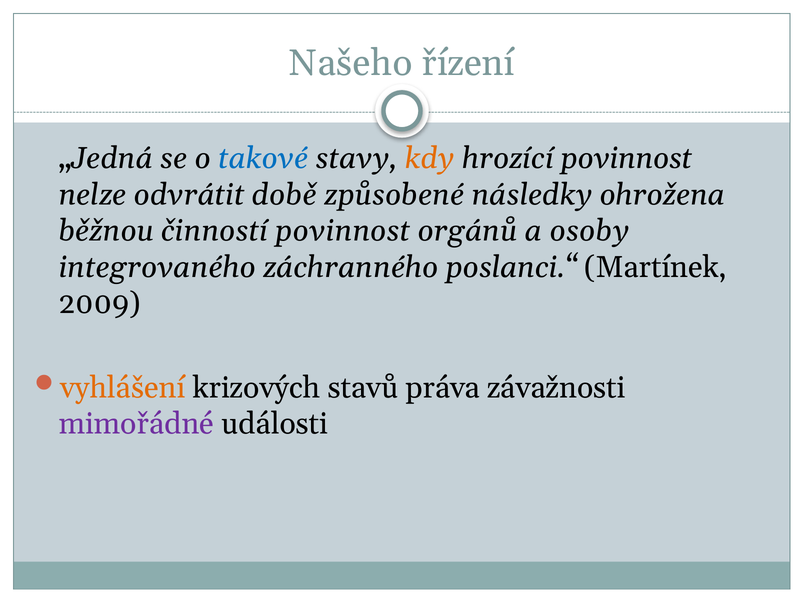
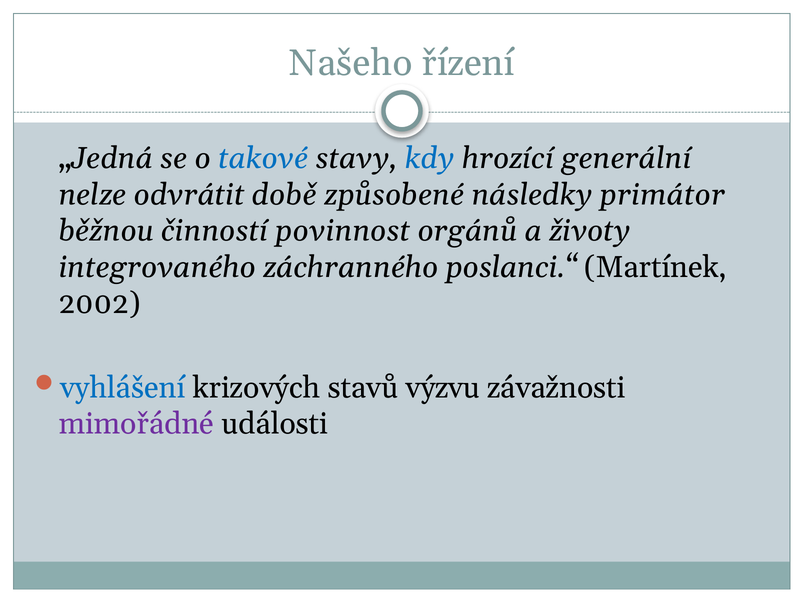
kdy colour: orange -> blue (430, 158)
hrozící povinnost: povinnost -> generální (626, 158)
ohrožena: ohrožena -> primátor (662, 195)
osoby: osoby -> životy (590, 231)
2009: 2009 -> 2002 (99, 303)
vyhlášení colour: orange -> blue (123, 388)
práva: práva -> výzvu (443, 388)
